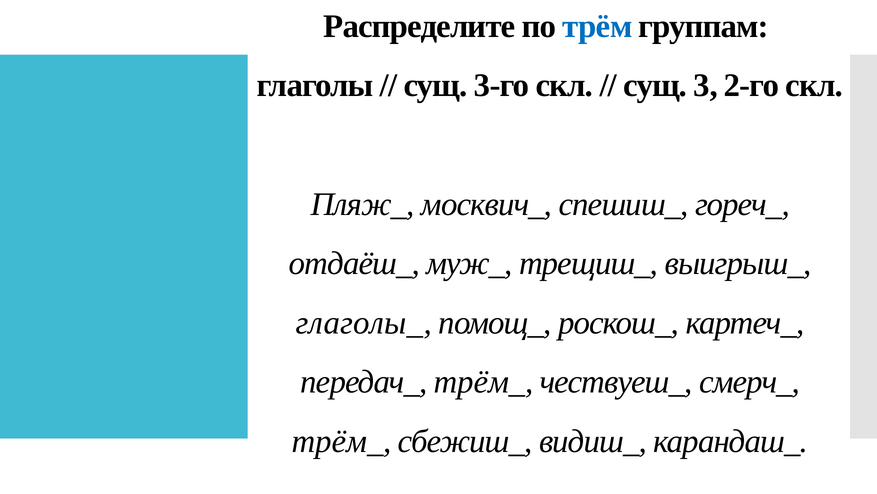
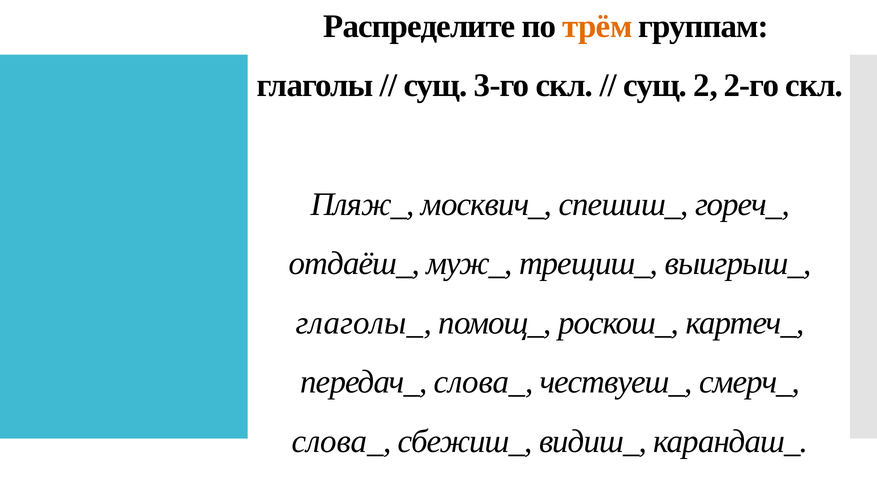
трём colour: blue -> orange (597, 26)
3: 3 -> 2 (706, 86)
передач_ трём_: трём_ -> слова_ (484, 381)
трём_: трём_ -> слова_ (342, 441)
